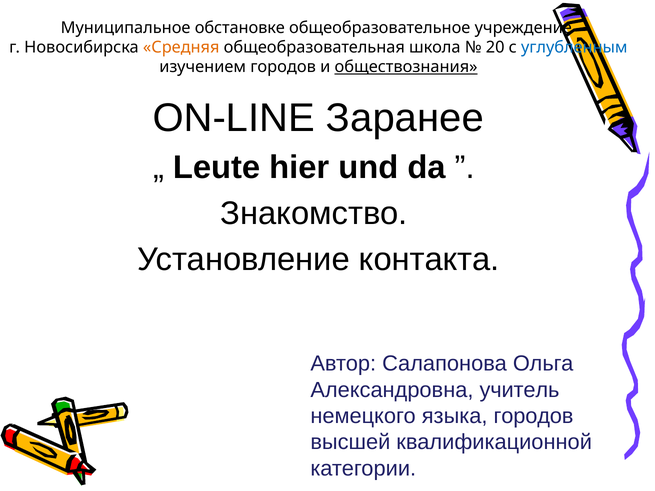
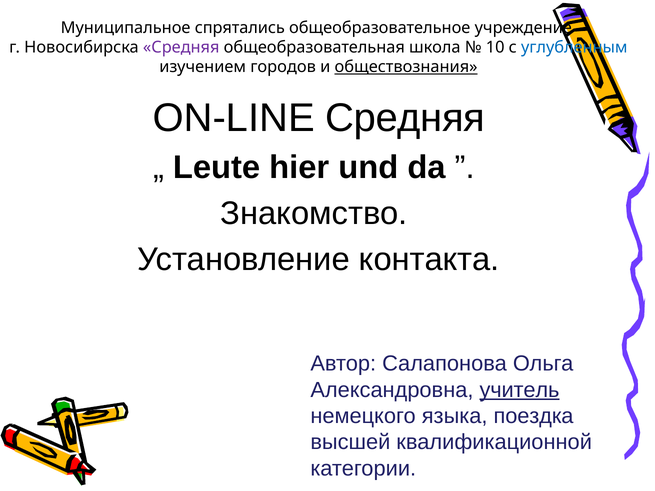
обстановке: обстановке -> спрятались (240, 28)
Средняя colour: orange -> purple (181, 47)
20: 20 -> 10 (495, 47)
ON-LINE Заранее: Заранее -> Средняя (405, 118)
учитель underline: none -> present (519, 390)
языка городов: городов -> поездка (533, 416)
